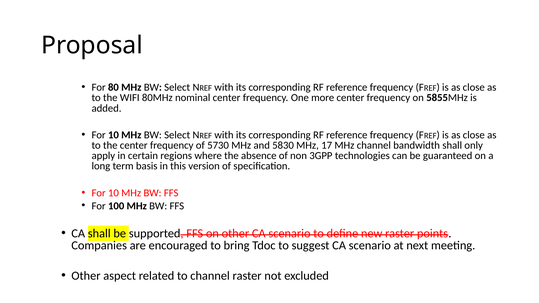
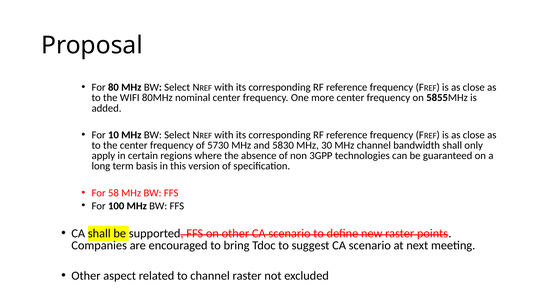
17: 17 -> 30 (327, 145)
10: 10 -> 58 (113, 193)
